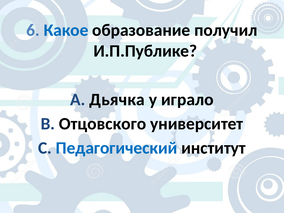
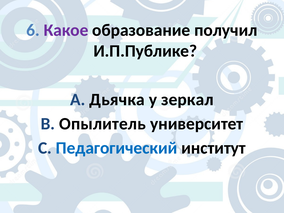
Какое colour: blue -> purple (66, 30)
играло: играло -> зеркал (187, 99)
Отцовского: Отцовского -> Опылитель (102, 124)
